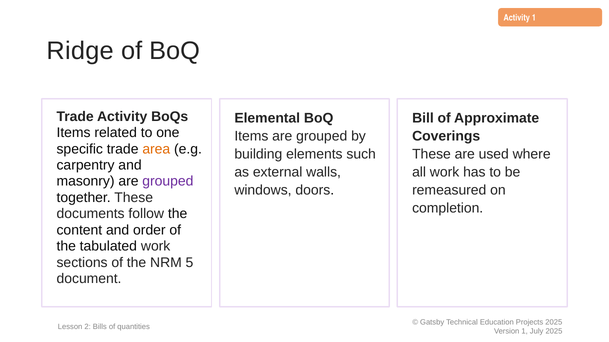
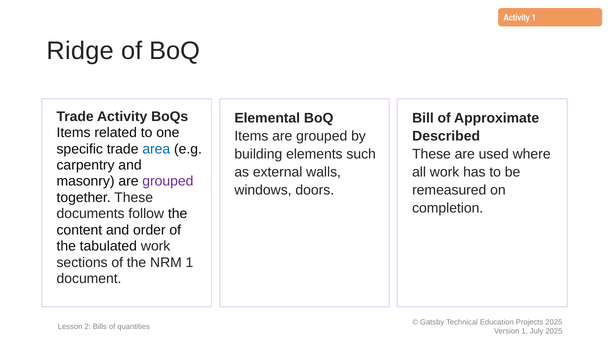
Coverings: Coverings -> Described (446, 137)
area colour: orange -> blue (156, 149)
NRM 5: 5 -> 1 (189, 263)
